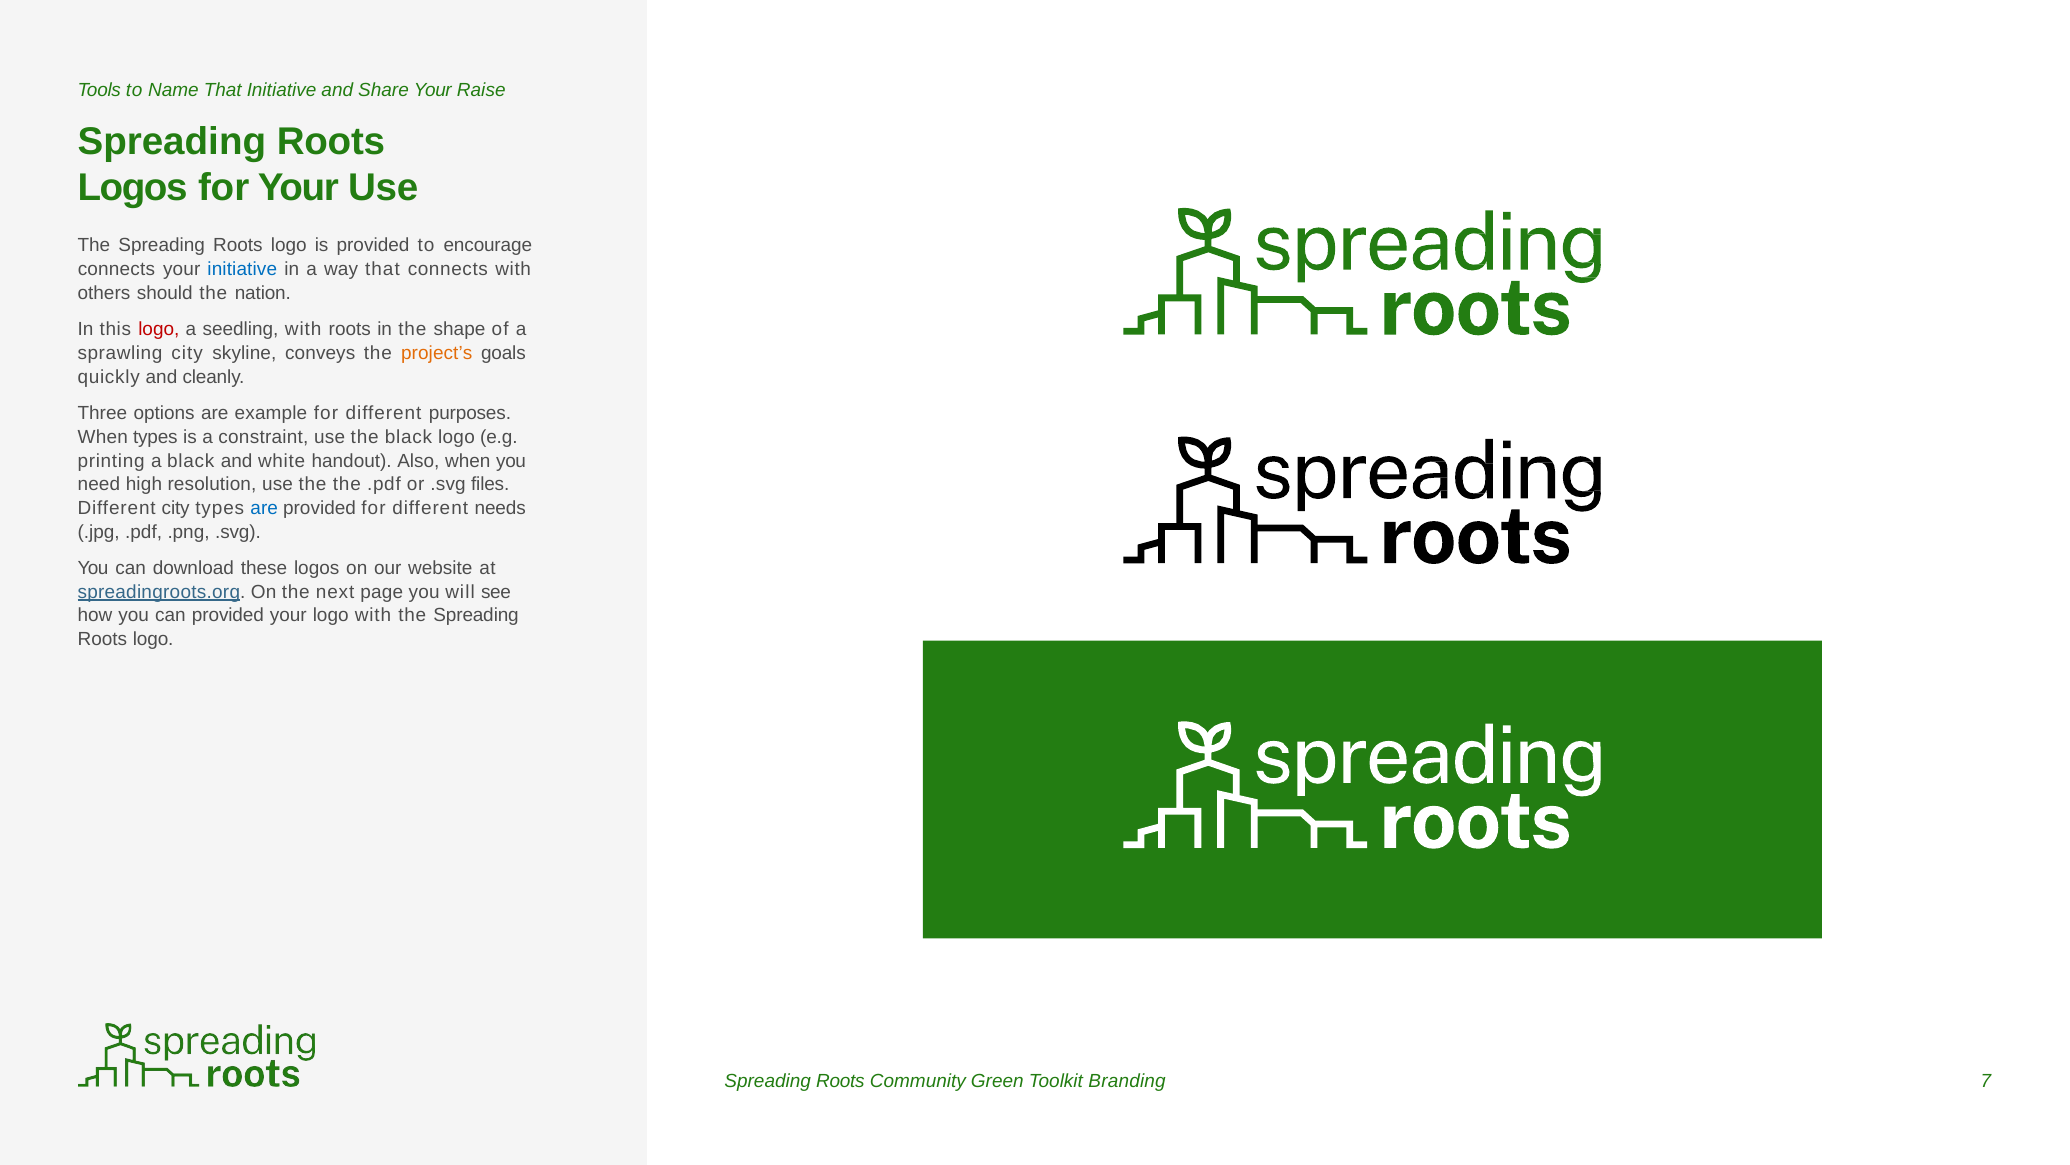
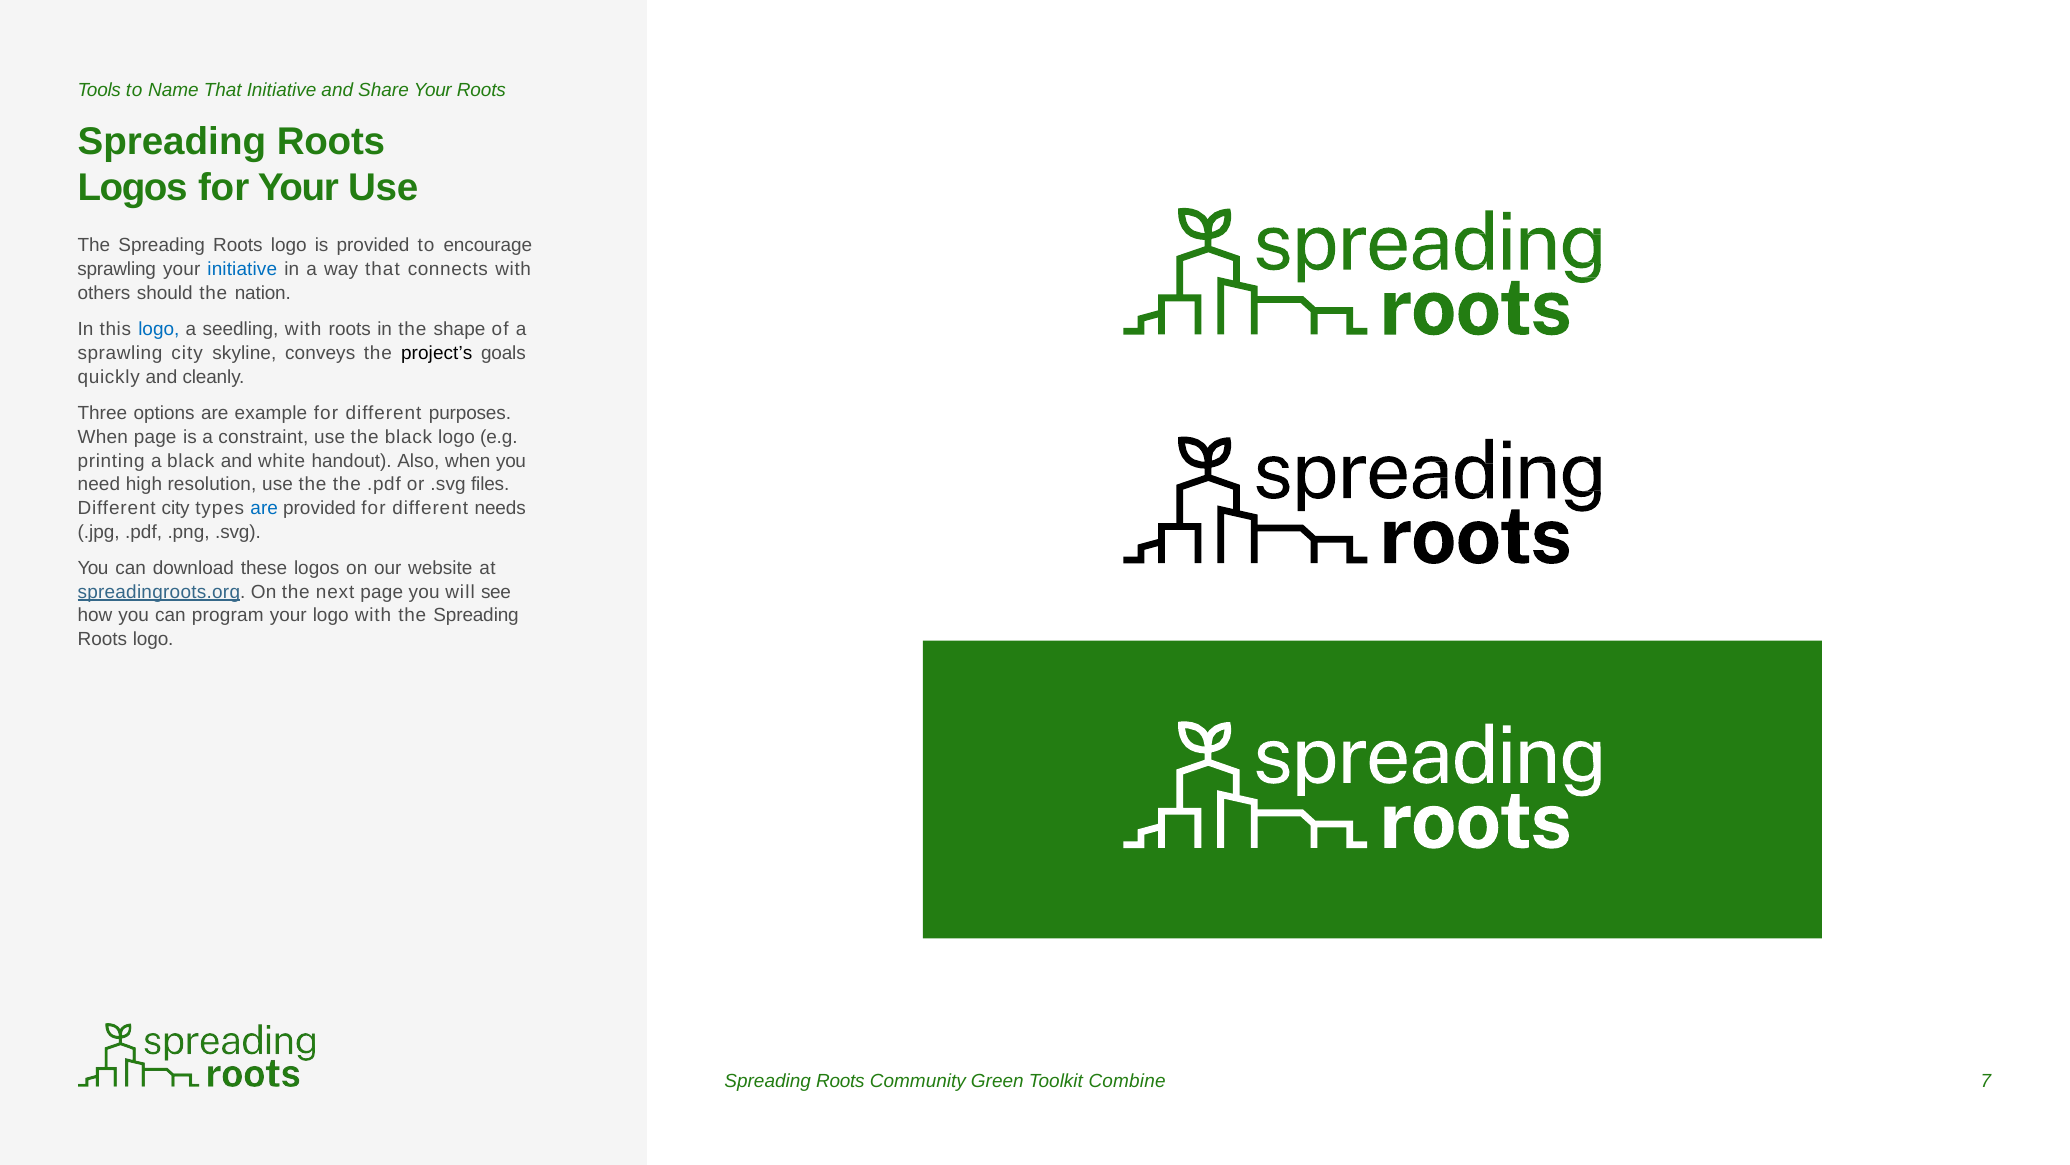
Your Raise: Raise -> Roots (481, 90)
connects: connects -> sprawling (117, 269)
logo colour: red -> blue (159, 329)
project’s colour: orange -> black (437, 353)
When types: types -> page (155, 437)
can provided: provided -> program (228, 615)
Branding: Branding -> Combine (1127, 1080)
